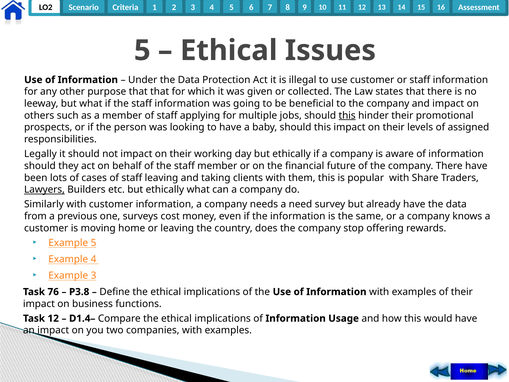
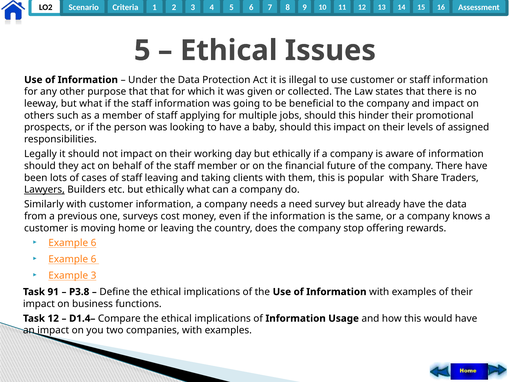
this underline: present -> none (347, 115)
5: 5 -> 6 (94, 243)
4: 4 -> 6 (94, 259)
76: 76 -> 91 (53, 292)
